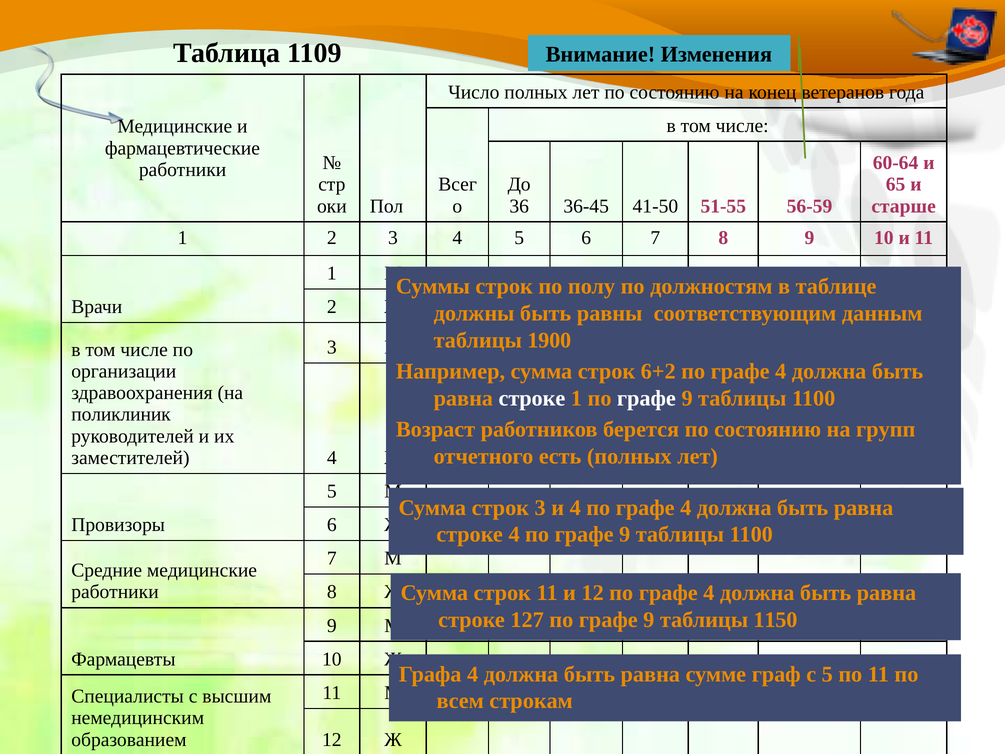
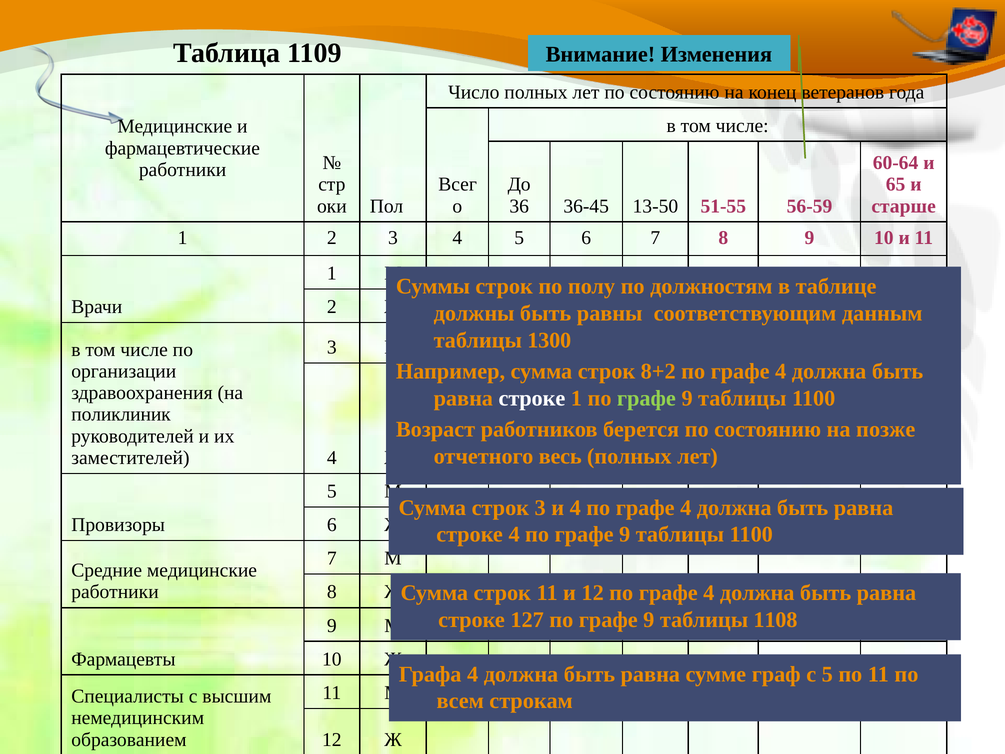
41-50: 41-50 -> 13-50 (655, 206)
1900: 1900 -> 1300 (549, 340)
6+2: 6+2 -> 8+2 (658, 371)
графе colour: white -> light green (646, 398)
групп: групп -> позже (886, 429)
есть: есть -> весь (560, 456)
1150: 1150 -> 1108 (775, 620)
